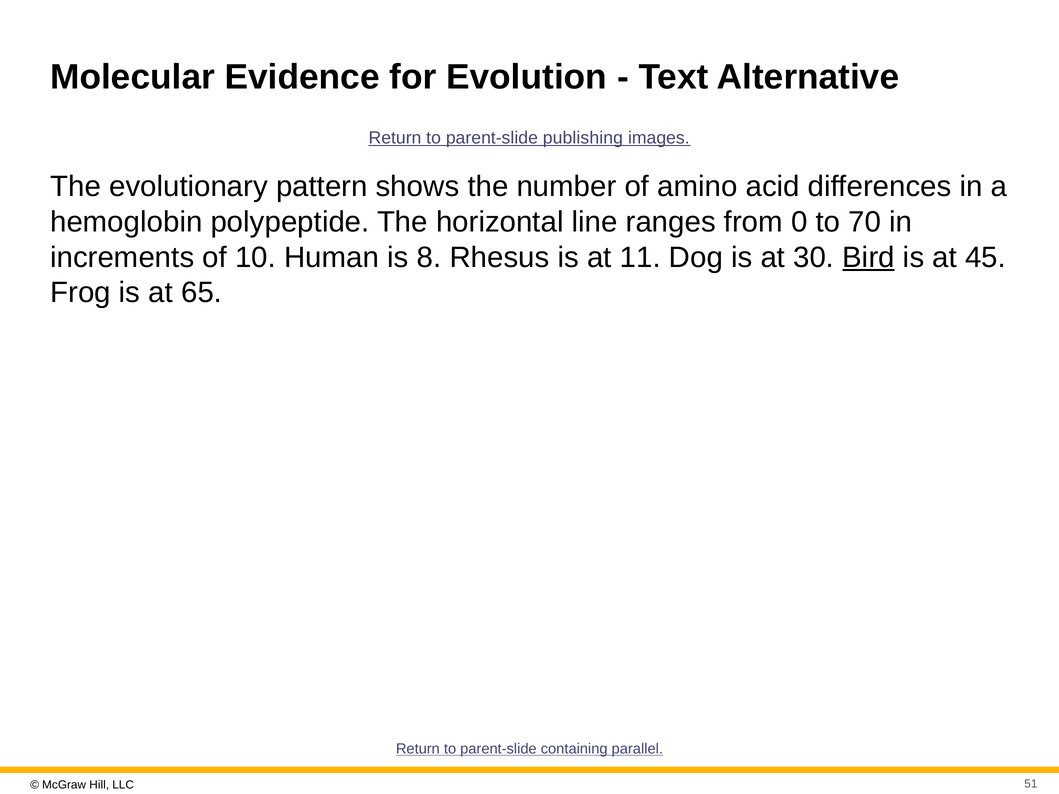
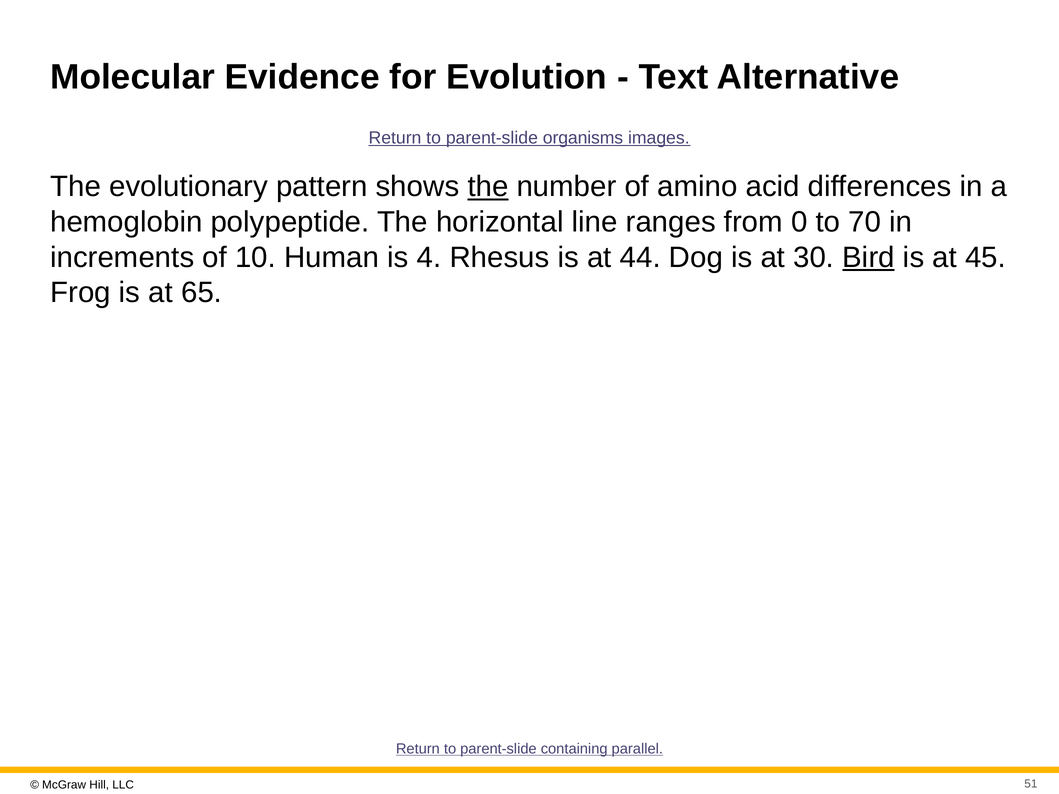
publishing: publishing -> organisms (583, 138)
the underline: none -> present (488, 187)
8: 8 -> 4 (429, 257)
11: 11 -> 44 (640, 257)
